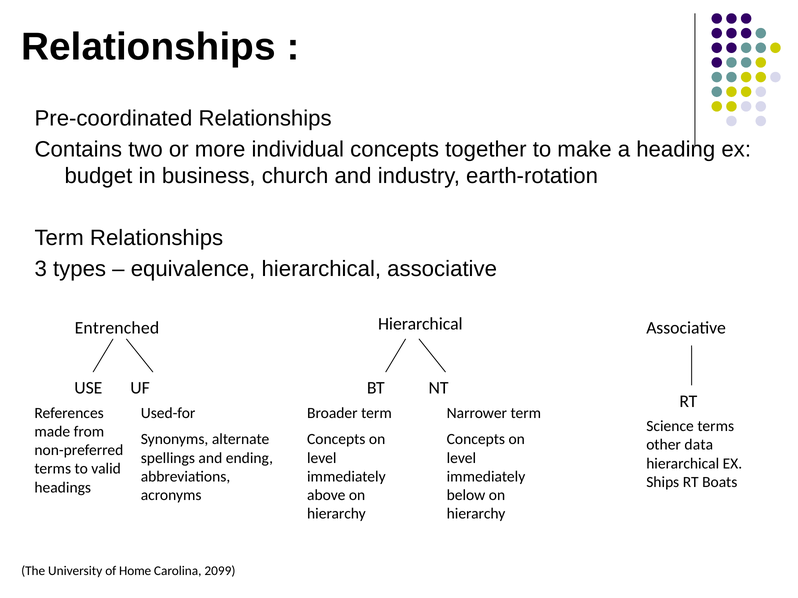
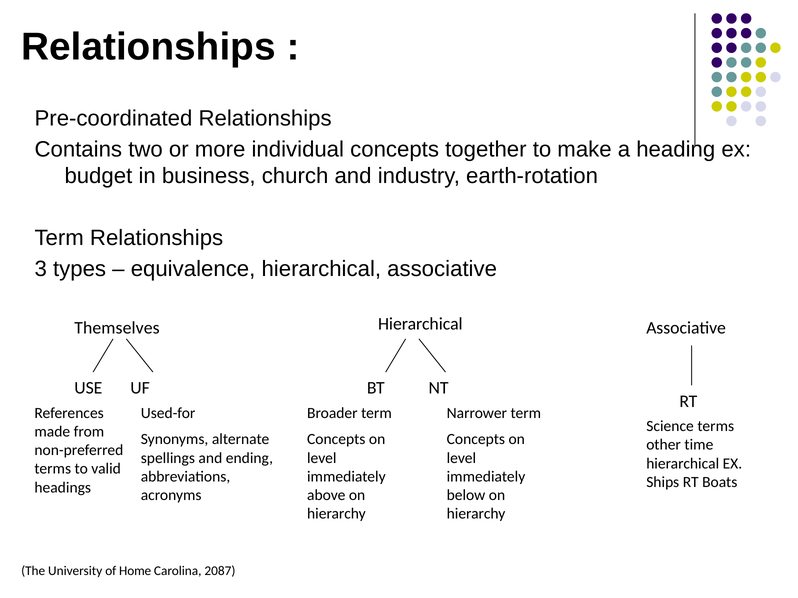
Entrenched: Entrenched -> Themselves (117, 328)
data: data -> time (699, 445)
2099: 2099 -> 2087 (220, 571)
